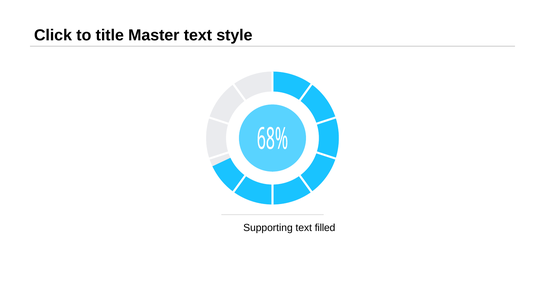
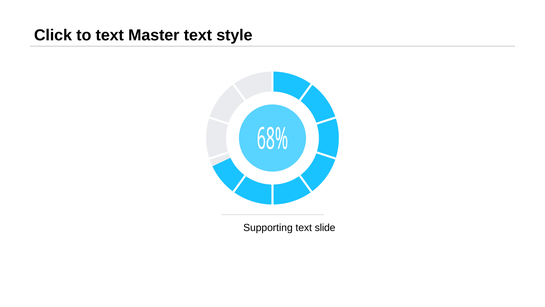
to title: title -> text (110, 35)
filled: filled -> slide (325, 227)
